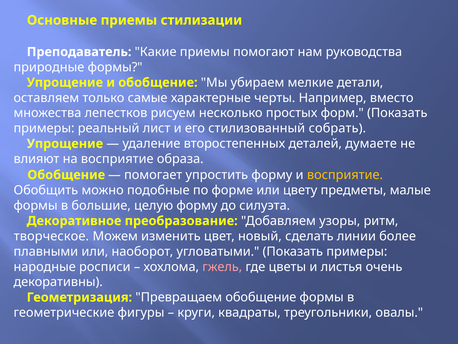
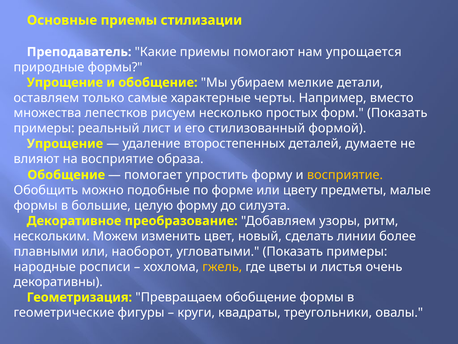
руководства: руководства -> упрощается (364, 52)
собрать: собрать -> формой (337, 128)
творческое: творческое -> нескольким (51, 236)
гжель colour: pink -> yellow (222, 266)
